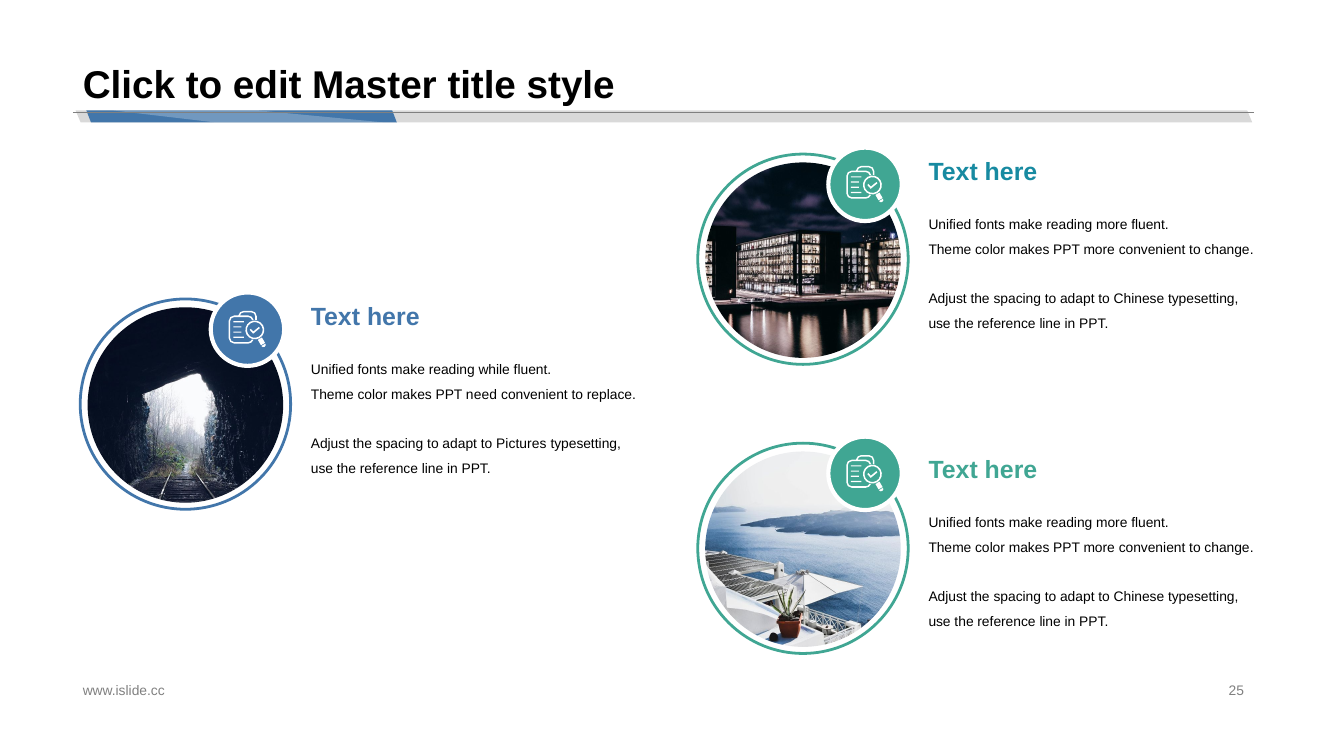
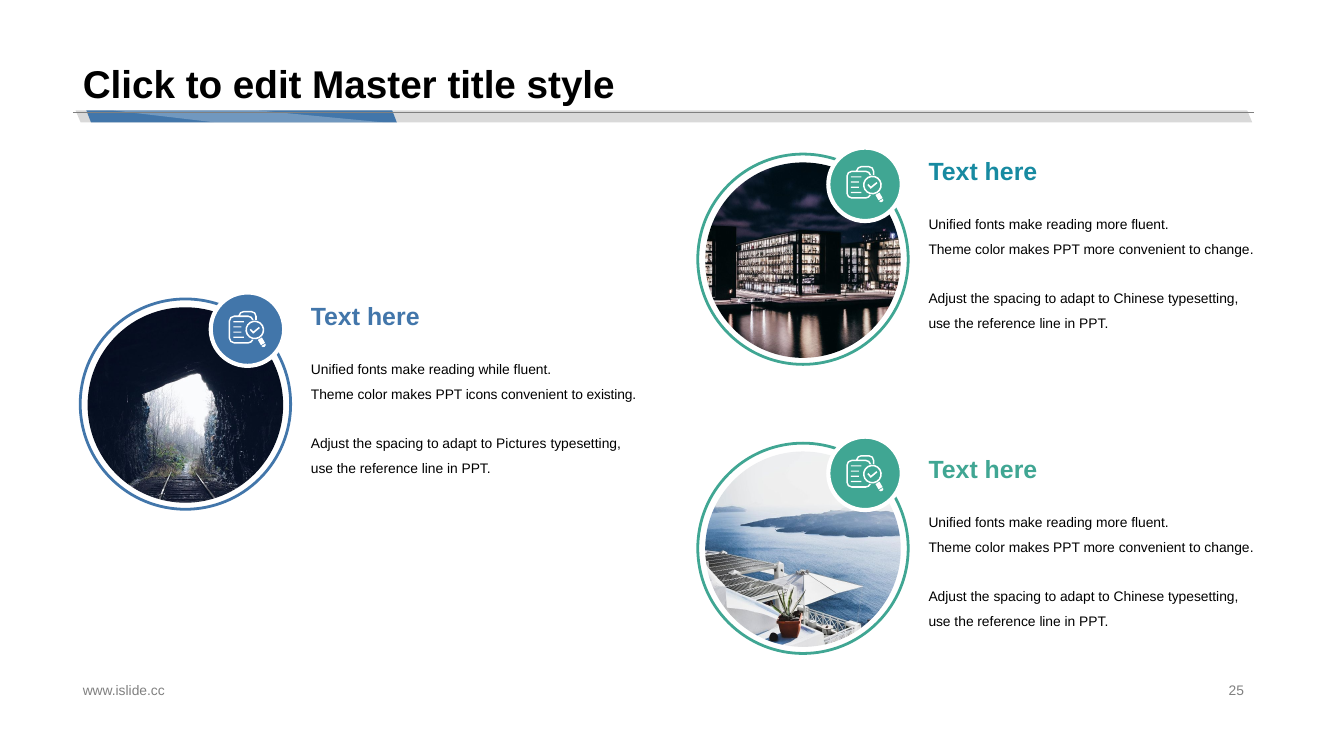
need: need -> icons (482, 395)
replace: replace -> existing (611, 395)
